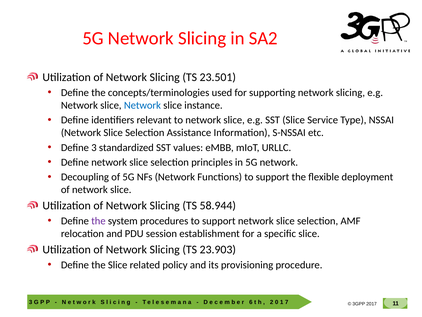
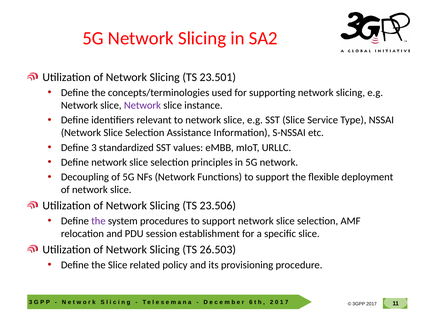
Network colour: blue -> purple (142, 105)
58.944: 58.944 -> 23.506 (218, 205)
23.903: 23.903 -> 26.503 (218, 249)
